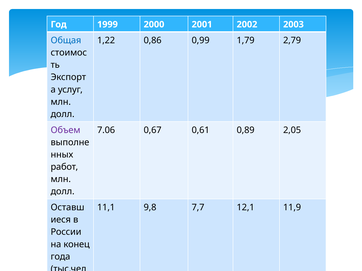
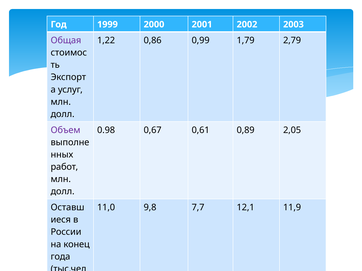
Общая colour: blue -> purple (66, 40)
7.06: 7.06 -> 0.98 (106, 130)
11,1: 11,1 -> 11,0 (106, 208)
